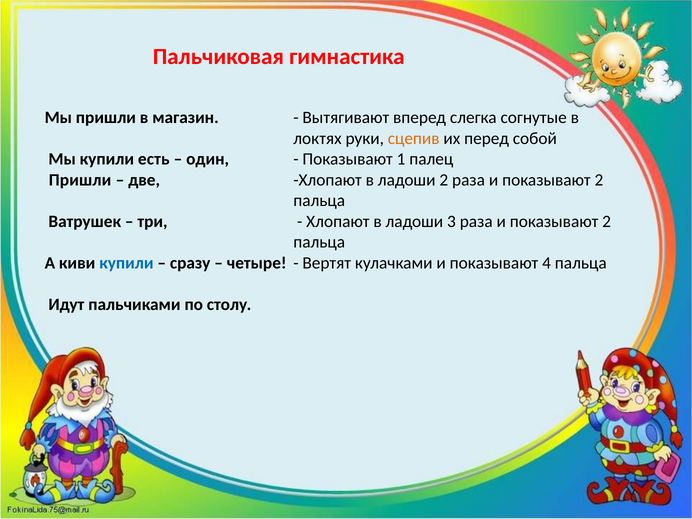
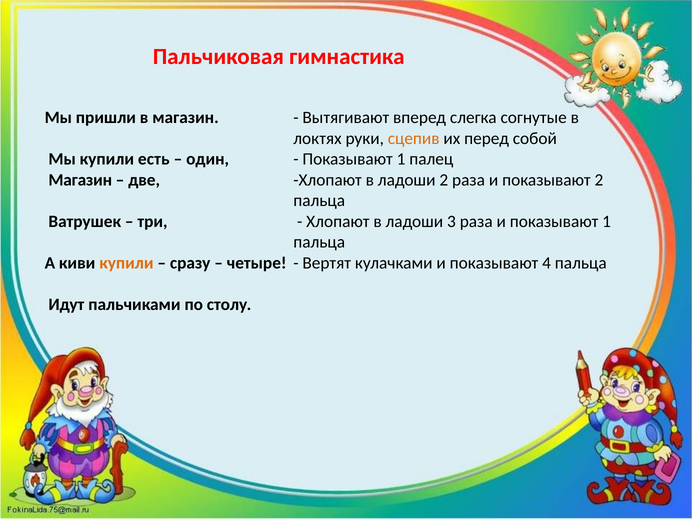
Пришли: Пришли -> Магазин (80, 180)
2: 2 -> 1 (607, 221)
купили colour: blue -> orange (126, 263)
